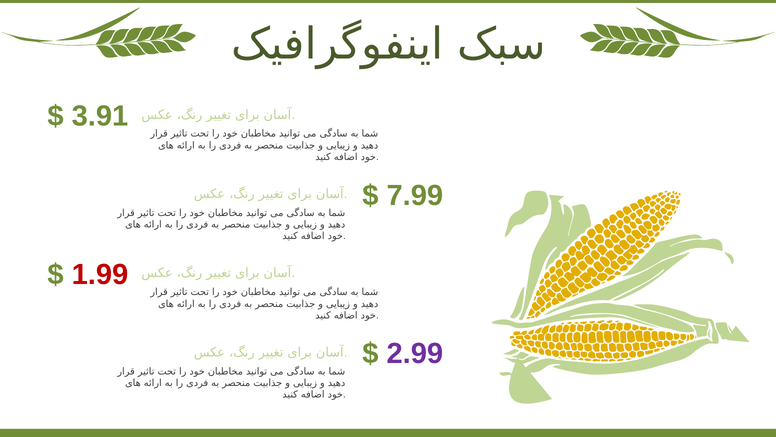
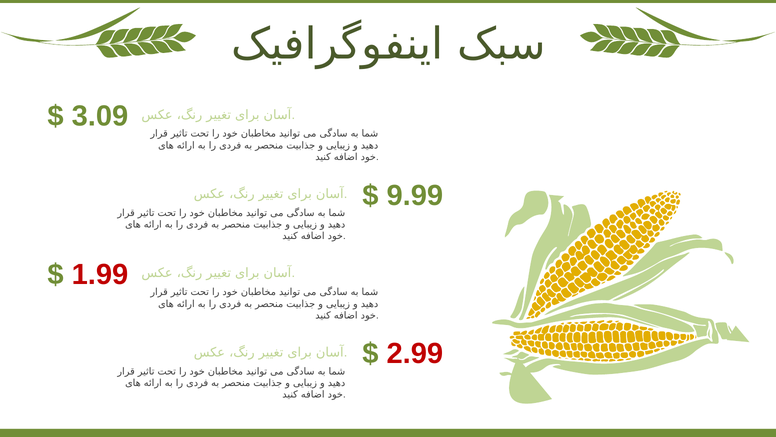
3.91: 3.91 -> 3.09 (100, 116)
7.99: 7.99 -> 9.99 (415, 195)
2.99 colour: purple -> red (415, 353)
